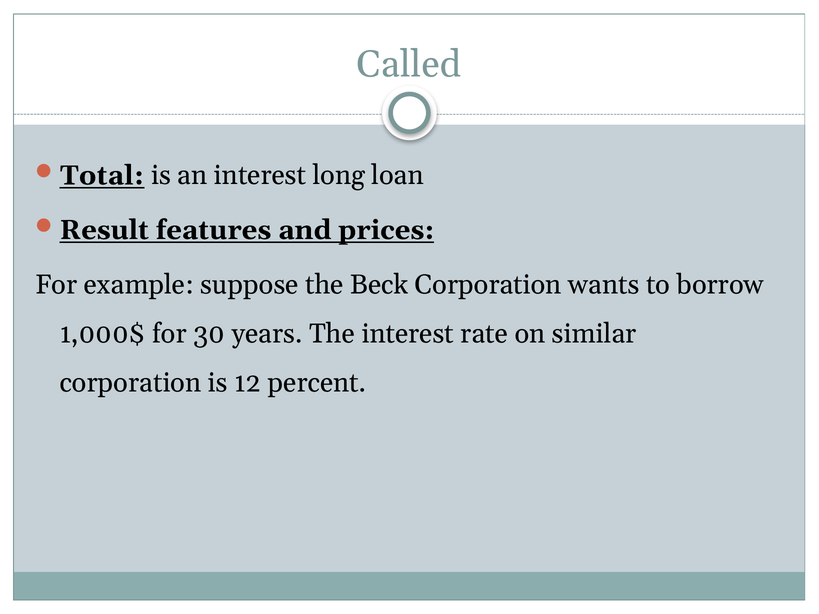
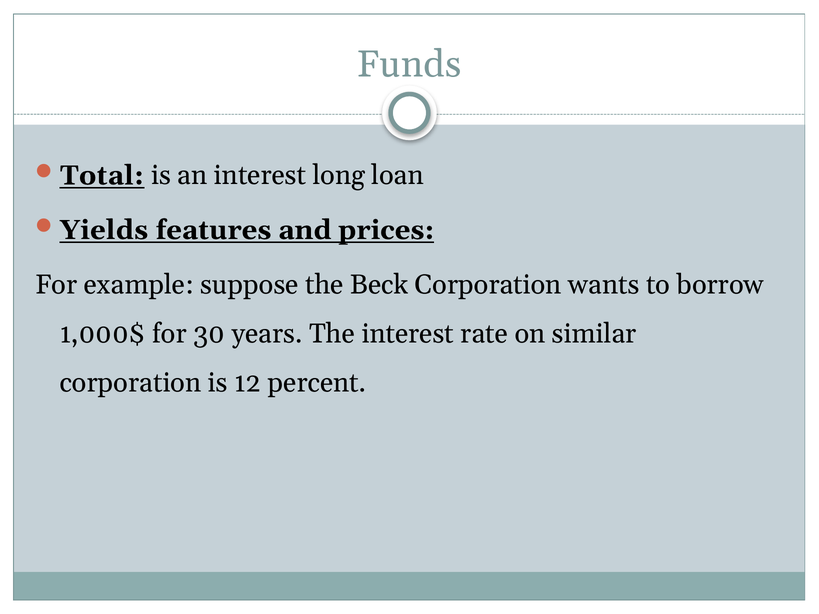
Called: Called -> Funds (409, 64)
Result: Result -> Yields (104, 230)
